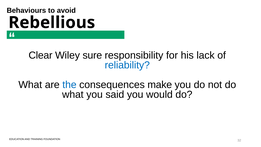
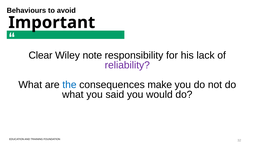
Rebellious: Rebellious -> Important (52, 22)
sure: sure -> note (92, 55)
reliability colour: blue -> purple (127, 65)
